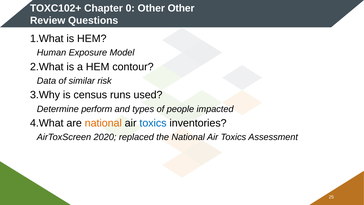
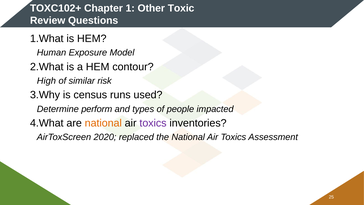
0: 0 -> 1 (130, 8)
Other Other: Other -> Toxic (181, 8)
Data: Data -> High (46, 81)
toxics colour: blue -> purple (153, 123)
